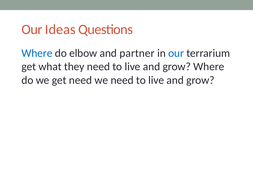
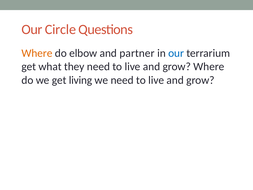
Ideas: Ideas -> Circle (60, 29)
Where colour: blue -> orange (37, 53)
get need: need -> living (81, 80)
